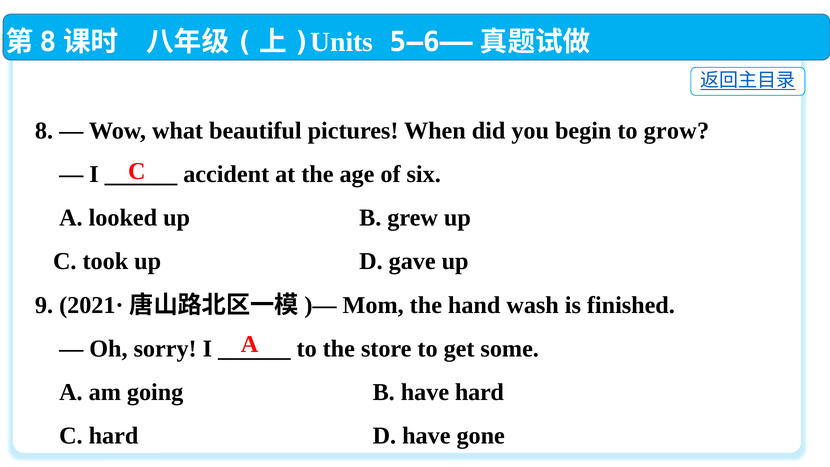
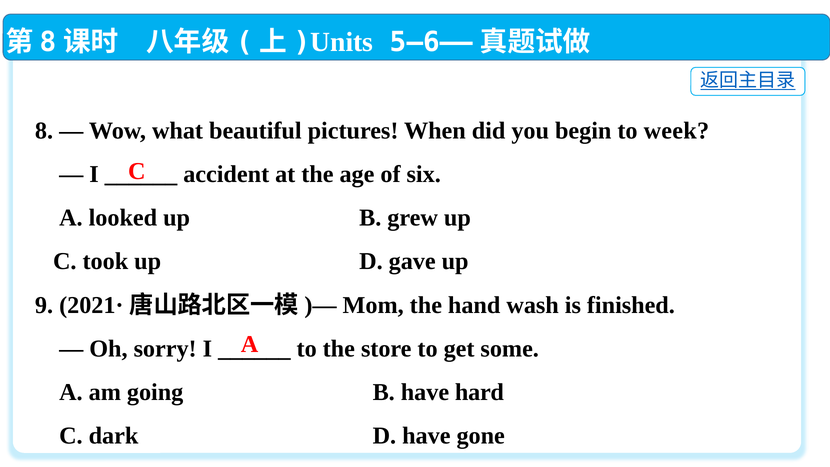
grow: grow -> week (676, 131)
C hard: hard -> dark (113, 436)
